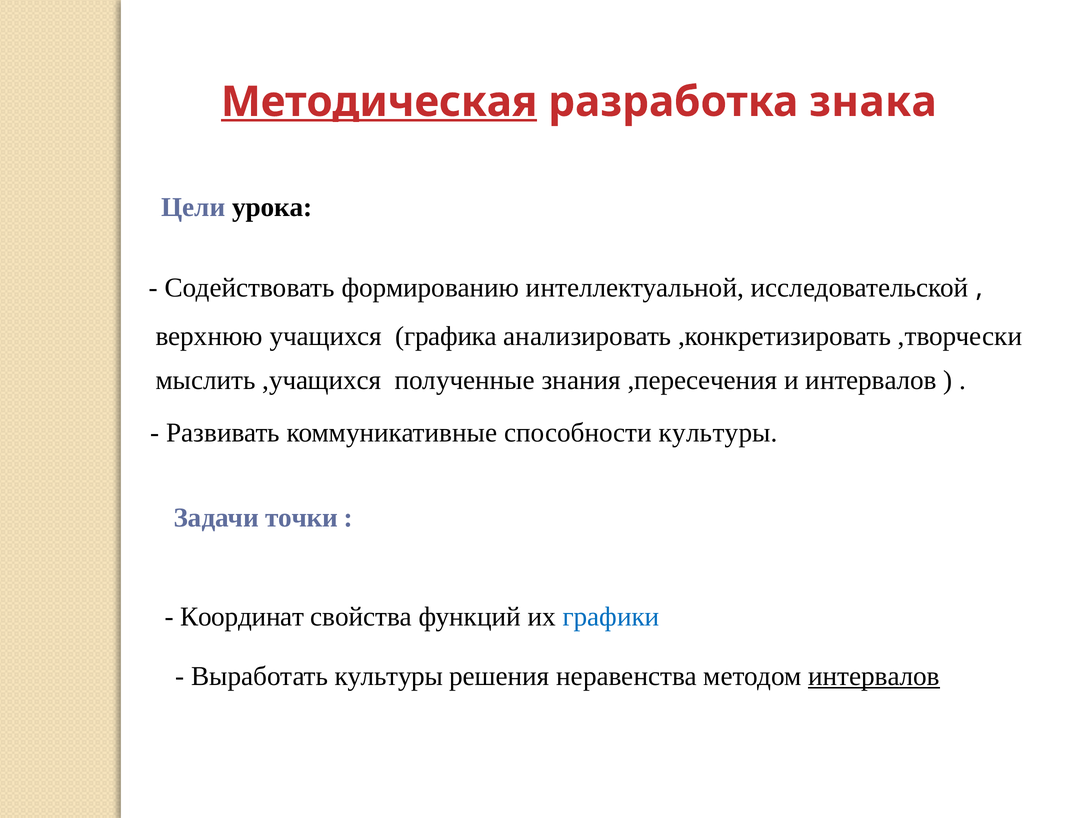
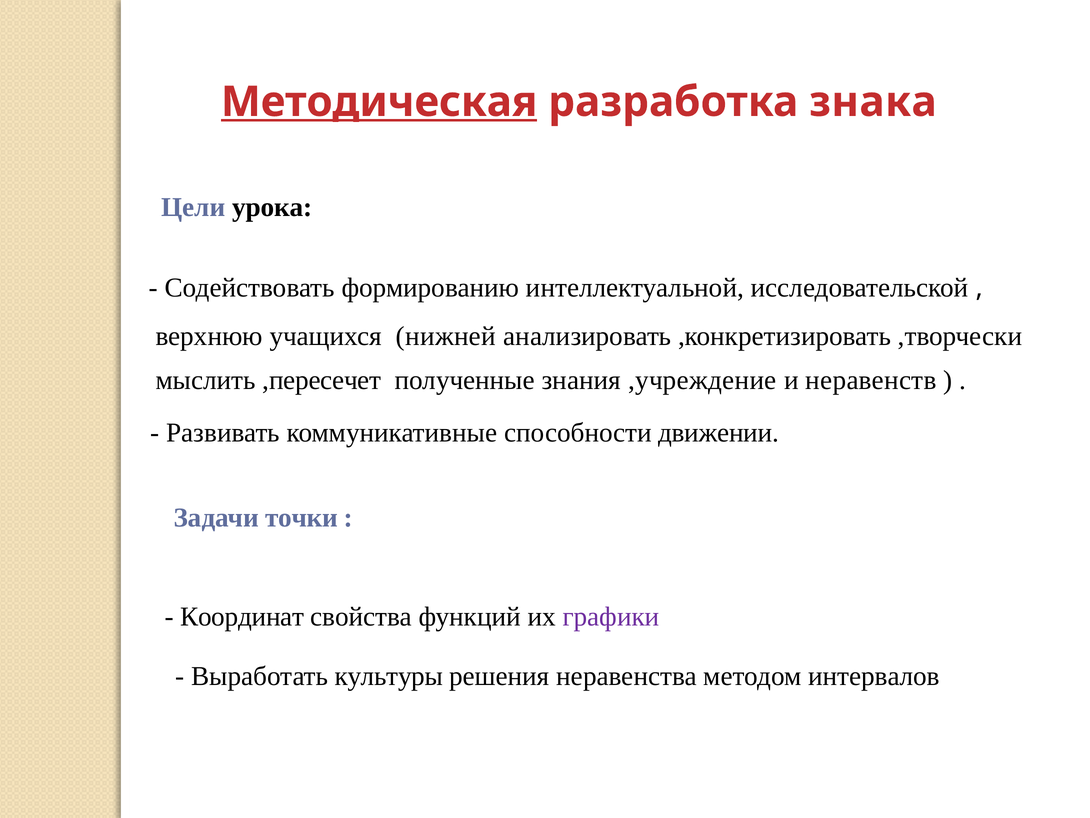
графика: графика -> нижней (446, 336)
,учащихся: ,учащихся -> ,пересечет (322, 380)
,пересечения: ,пересечения -> ,учреждение (702, 380)
и интервалов: интервалов -> неравенств (871, 380)
способности культуры: культуры -> движении (719, 432)
графики colour: blue -> purple (611, 616)
интервалов underline: present -> none (874, 676)
